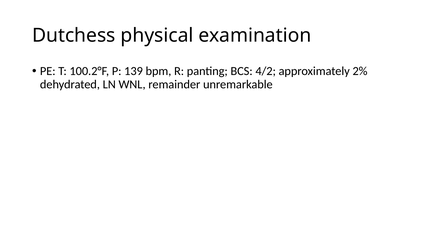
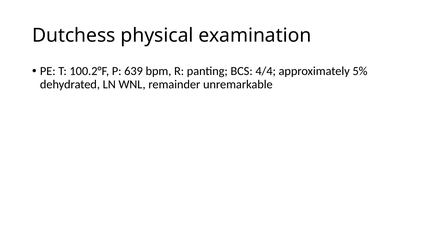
139: 139 -> 639 (134, 71)
4/2: 4/2 -> 4/4 (266, 71)
2%: 2% -> 5% (360, 71)
